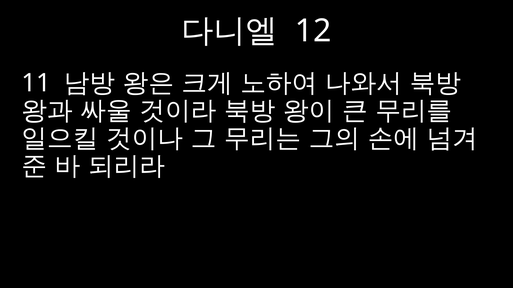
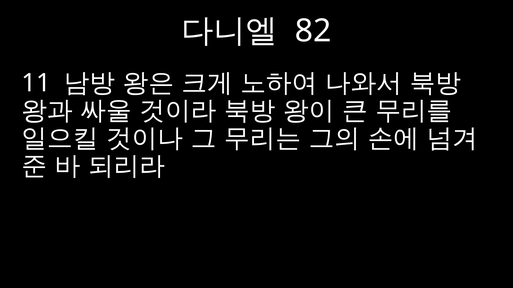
12: 12 -> 82 (313, 31)
